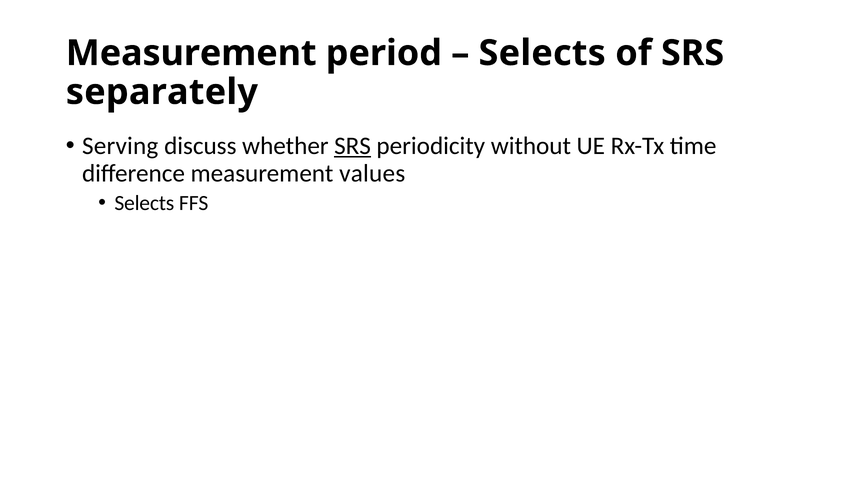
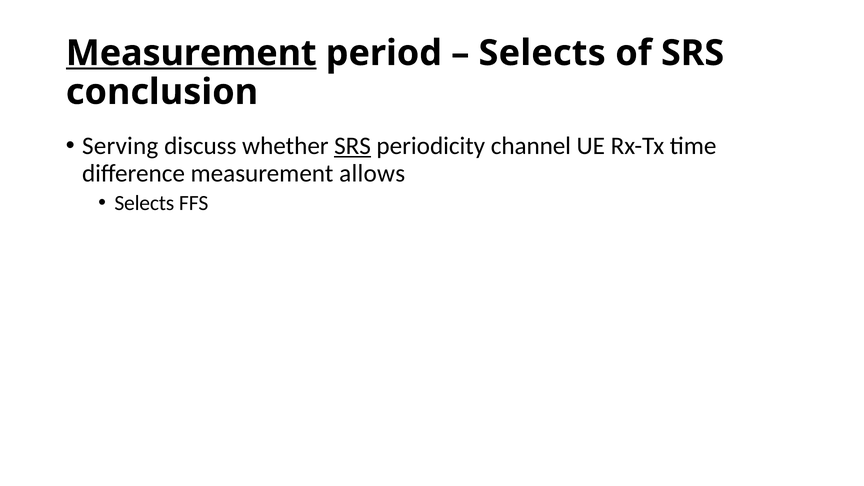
Measurement underline: none -> present (191, 53)
separately: separately -> conclusion (162, 92)
without: without -> channel (531, 146)
values: values -> allows (372, 173)
